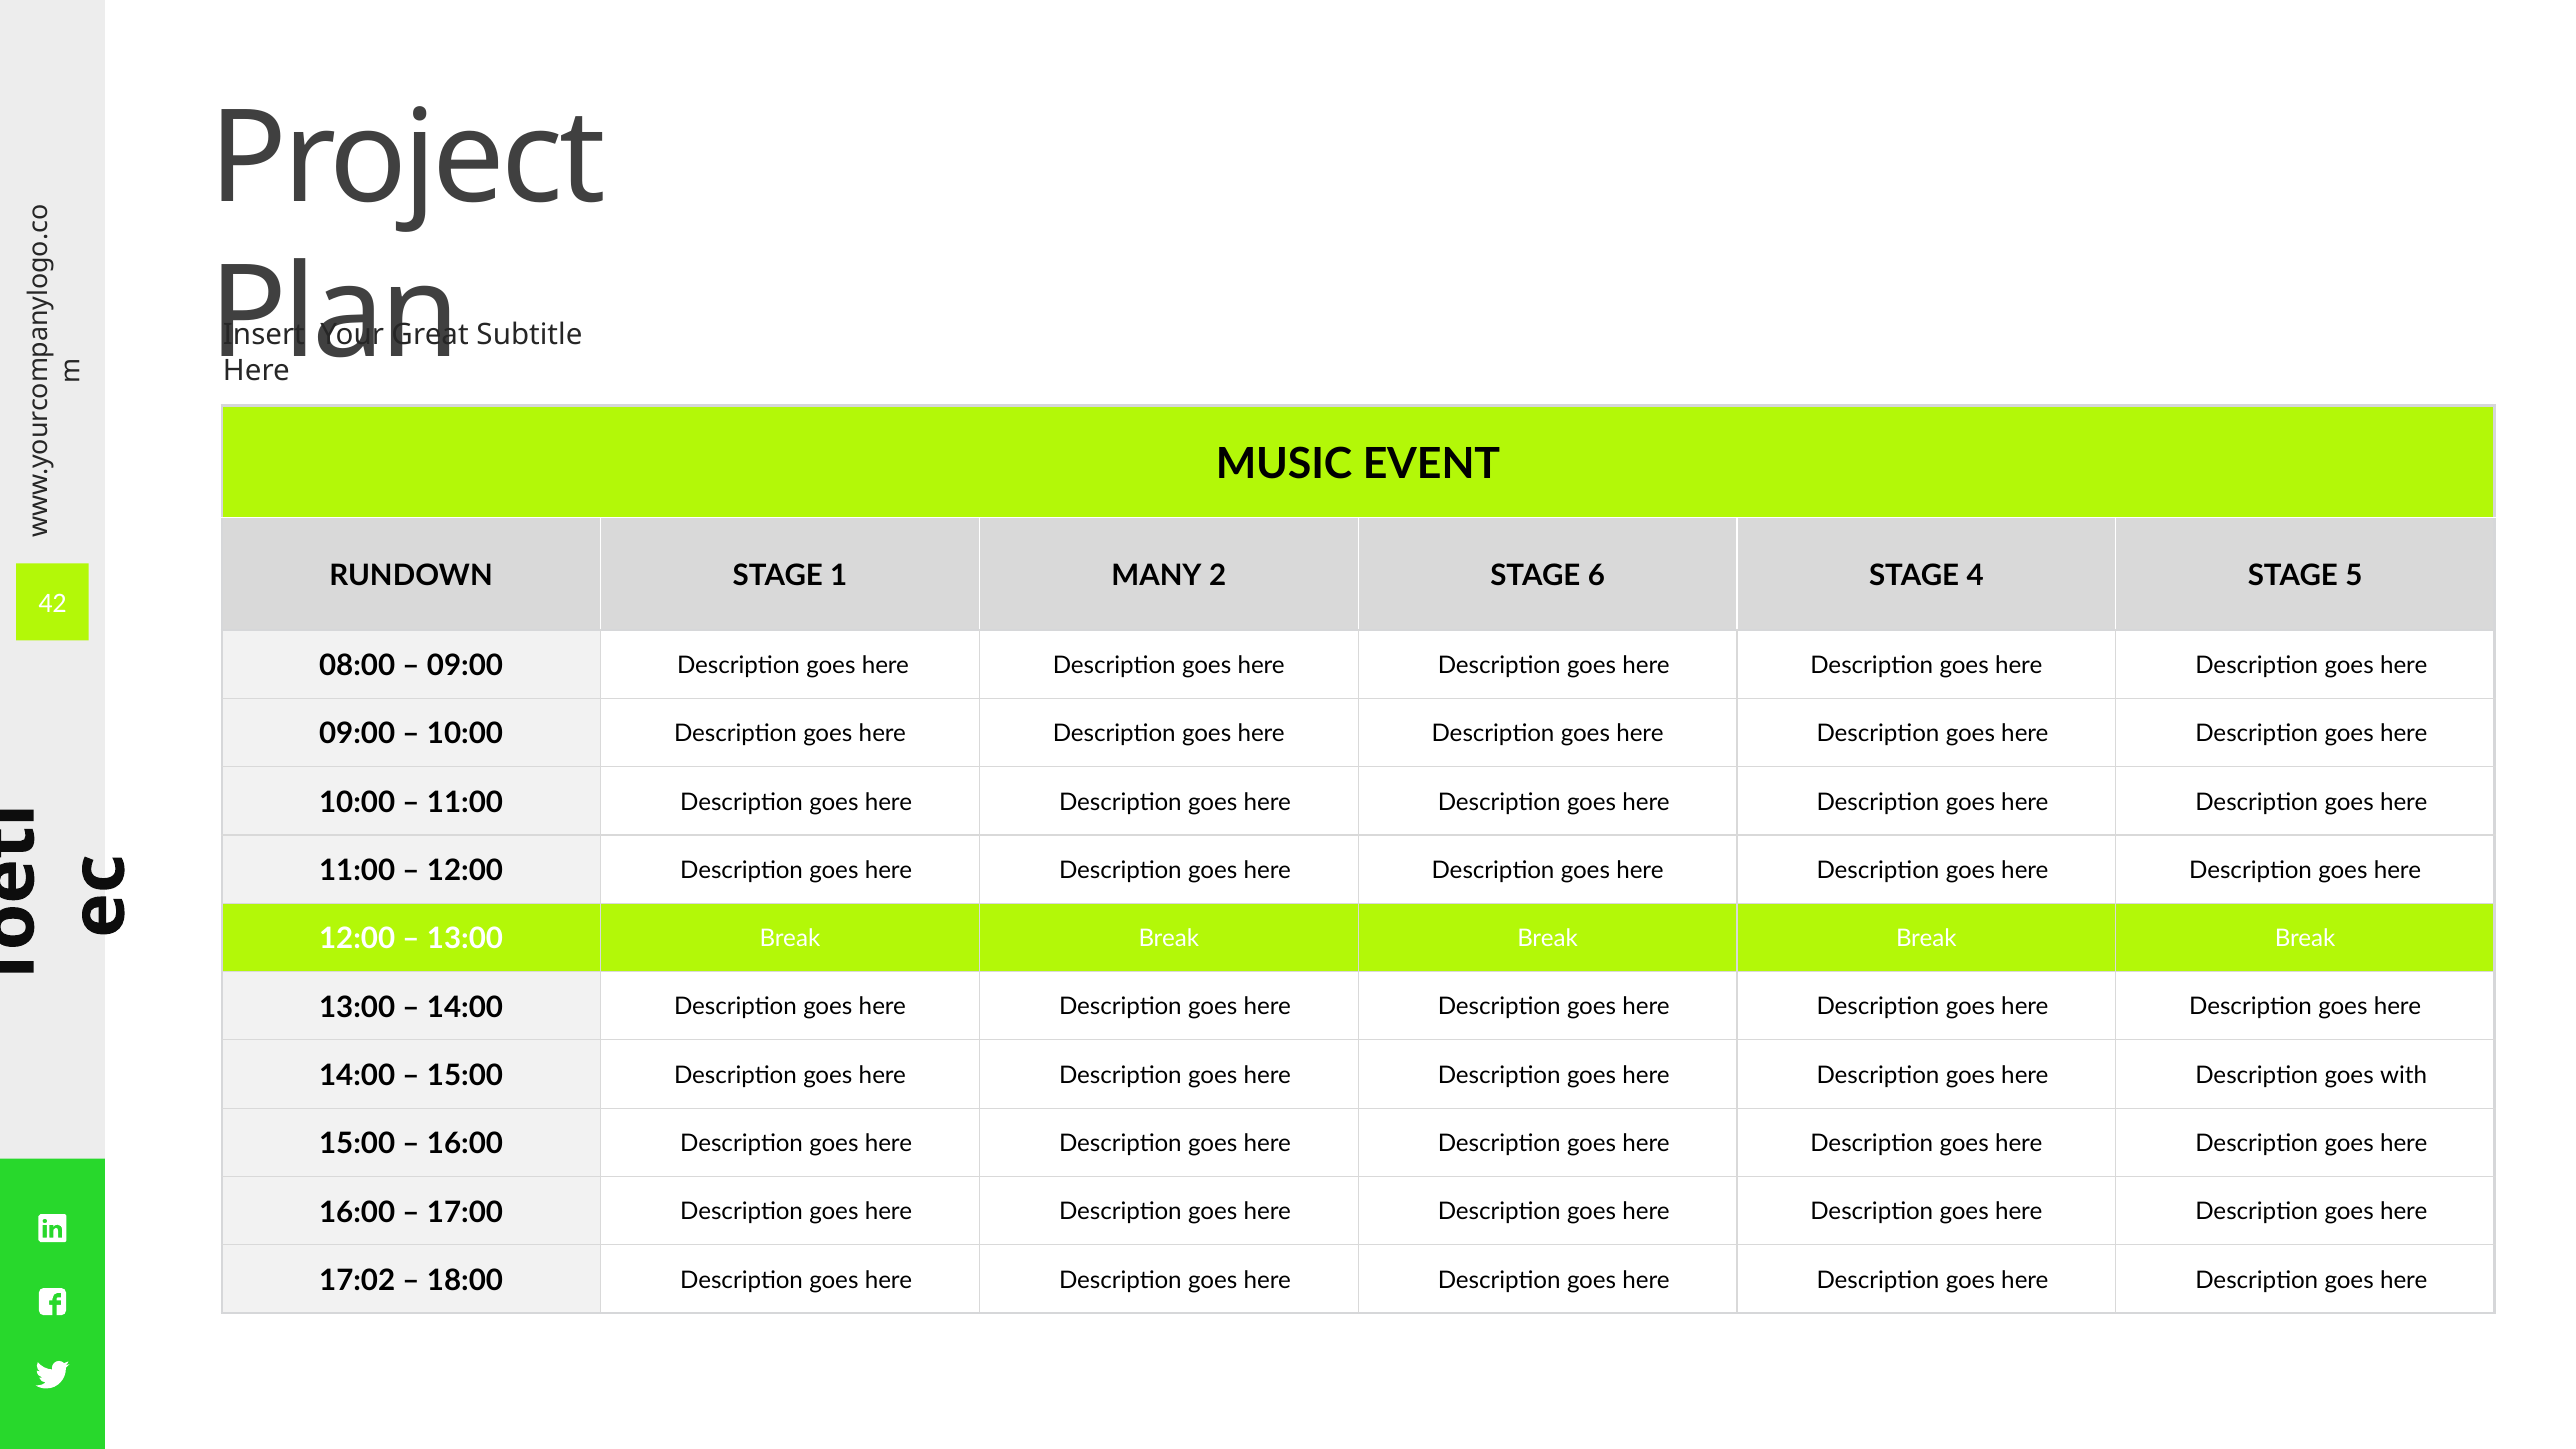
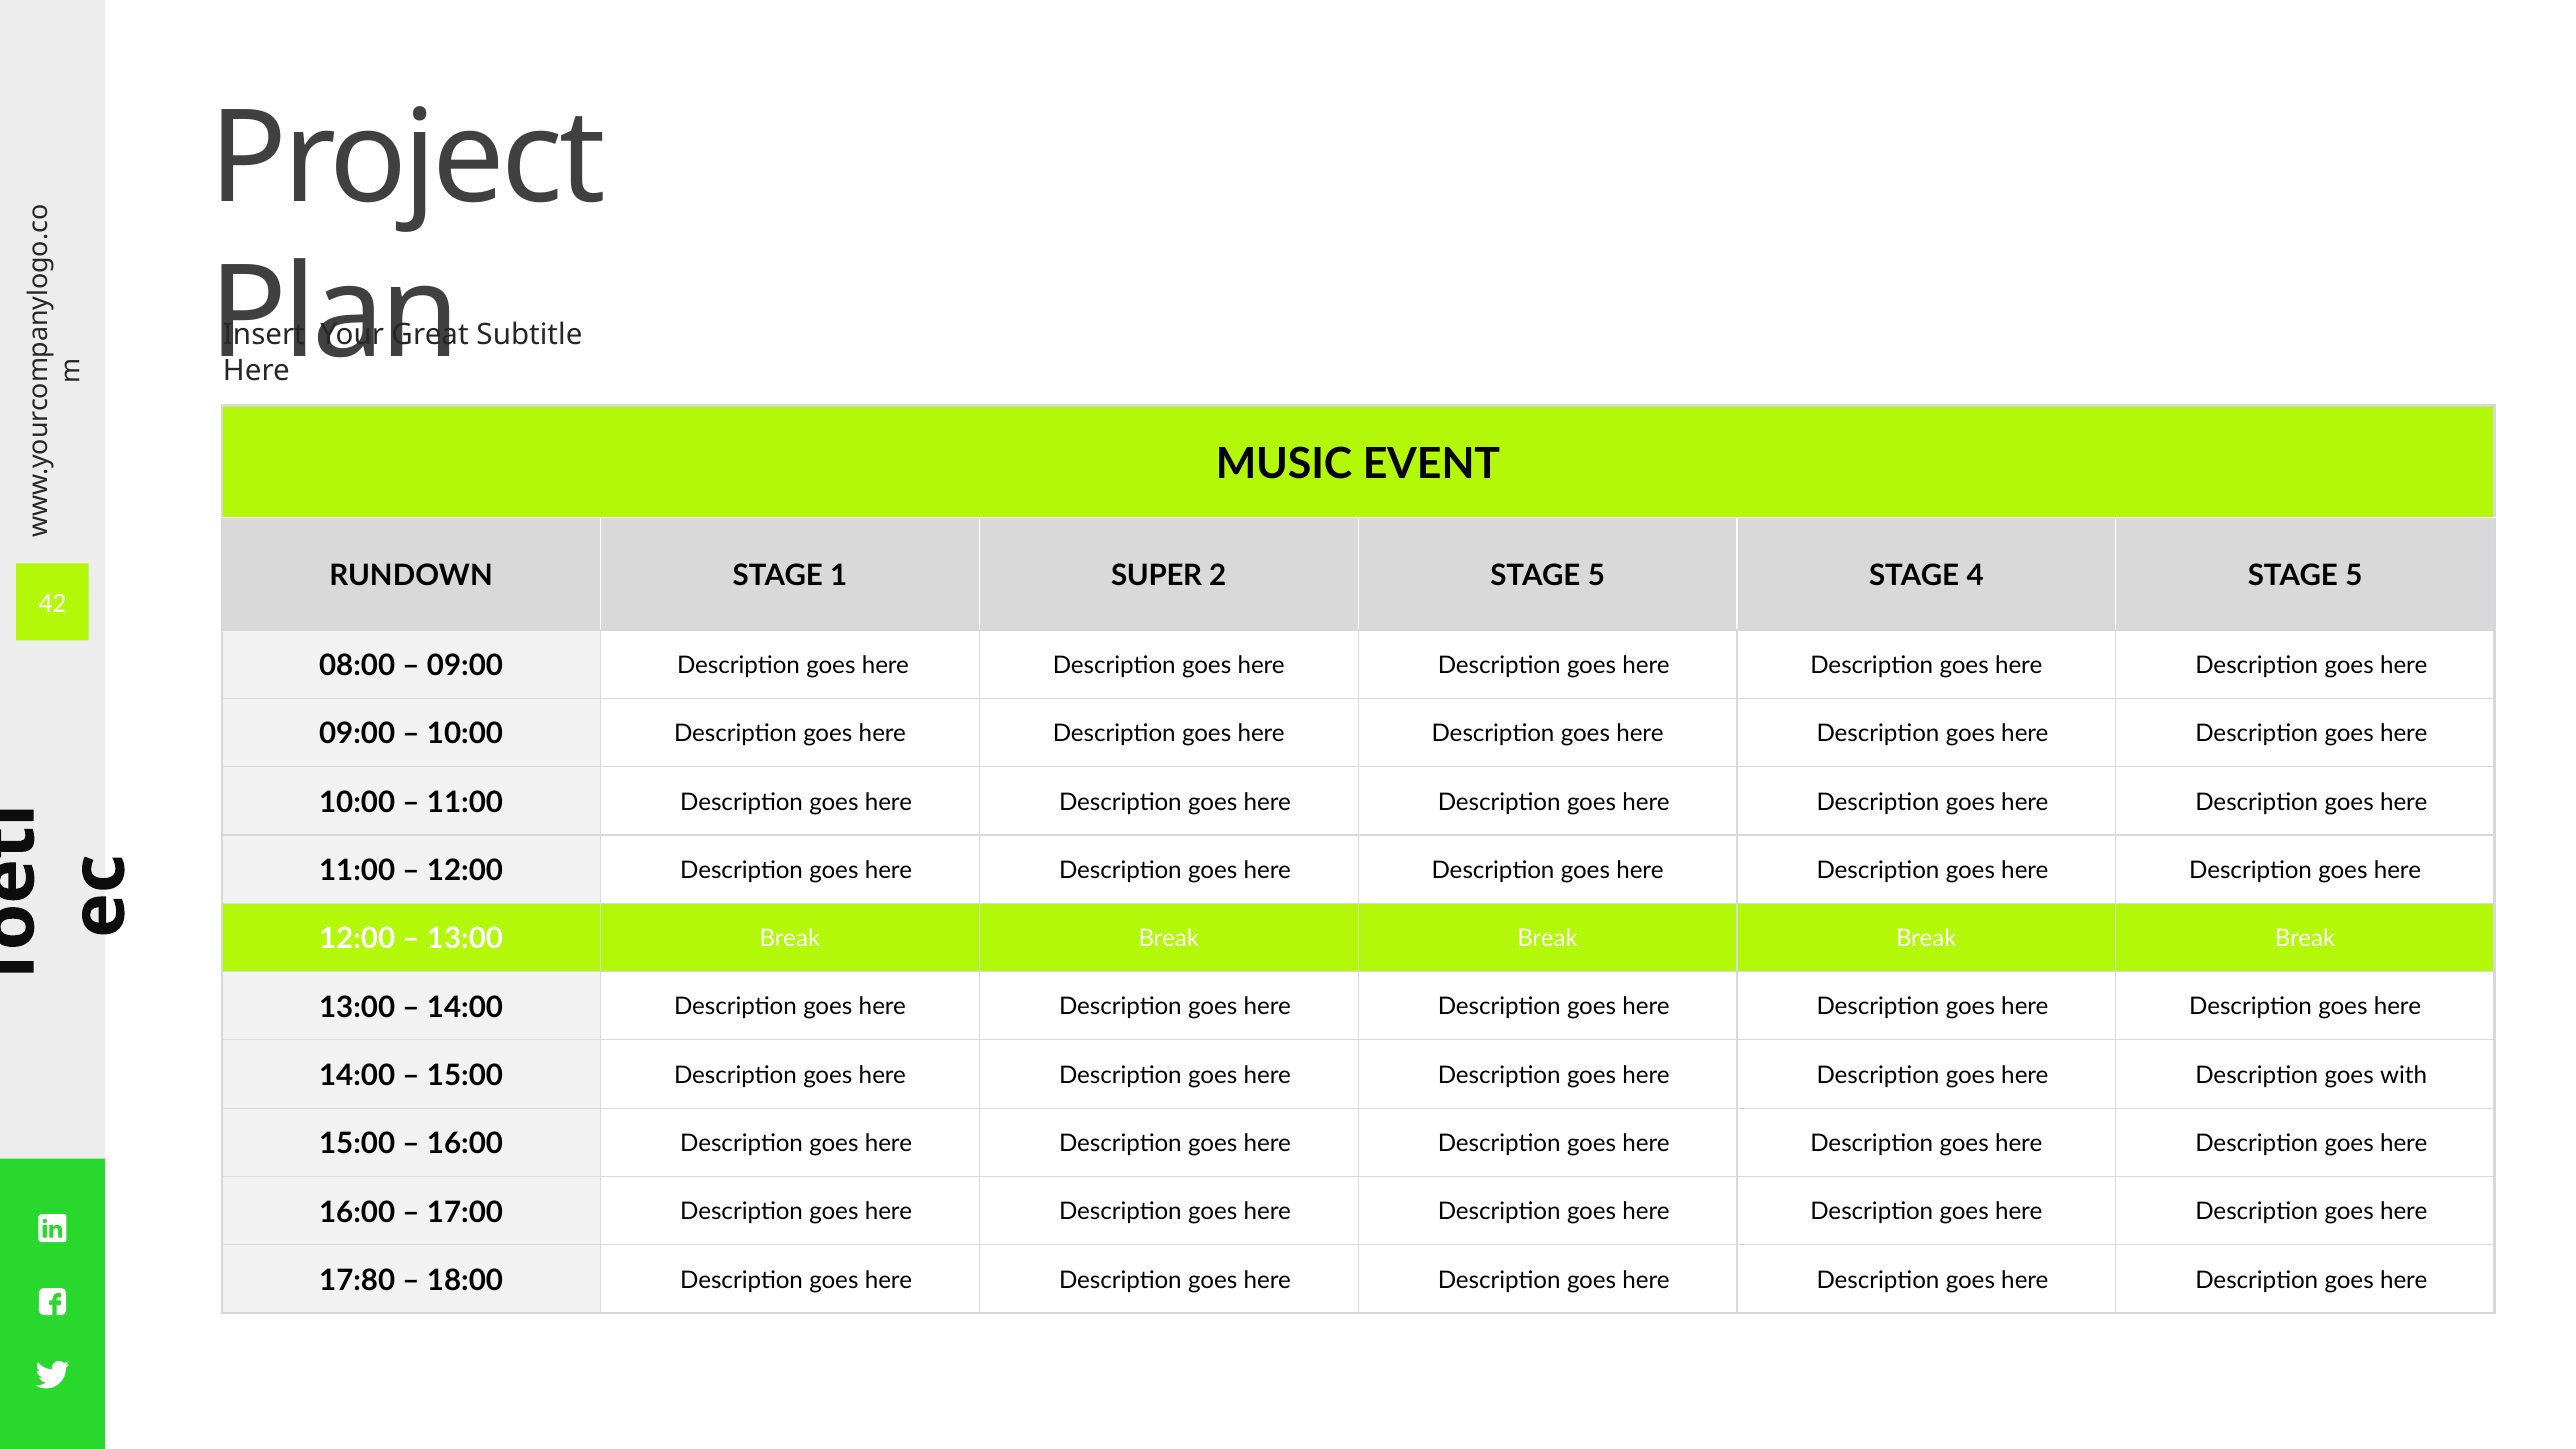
MANY: MANY -> SUPER (1157, 576)
2 STAGE 6: 6 -> 5 (1596, 576)
17:02: 17:02 -> 17:80 (357, 1281)
